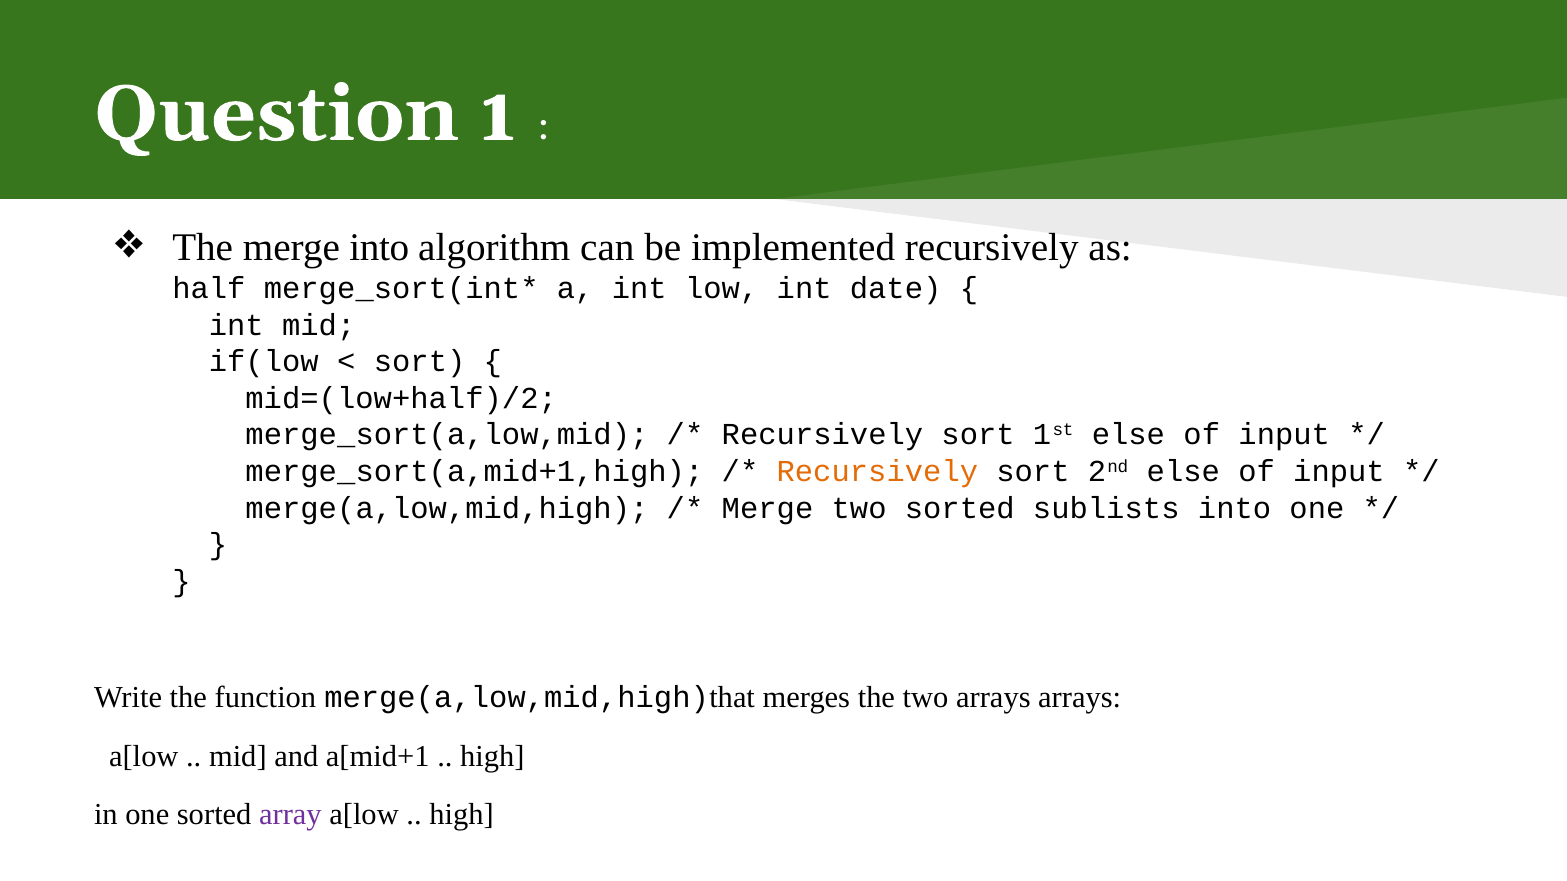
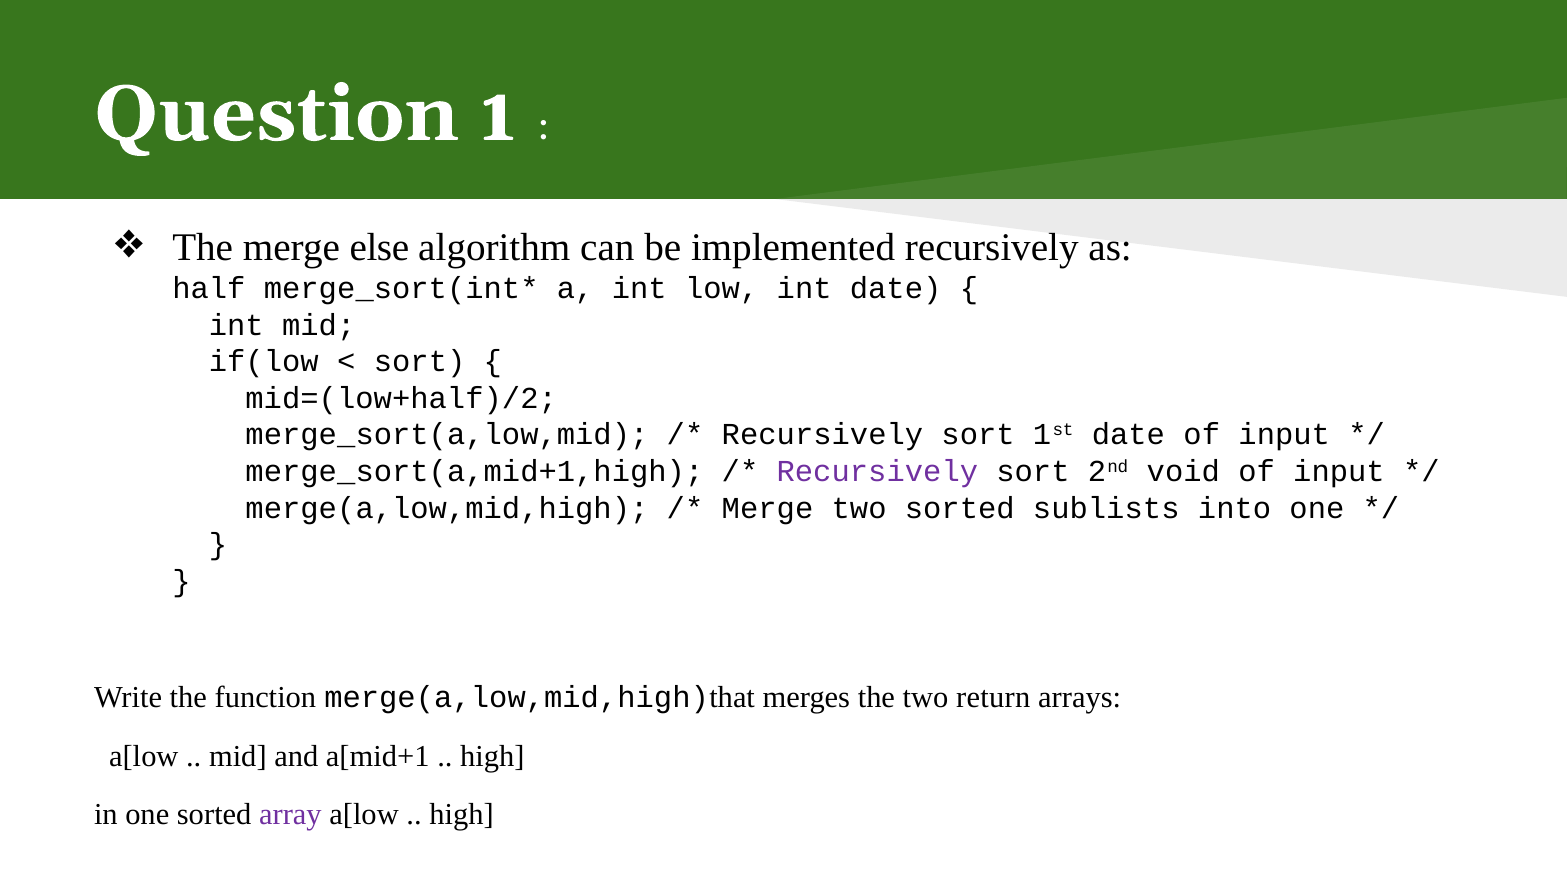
merge into: into -> else (379, 248)
1st else: else -> date (1128, 435)
Recursively colour: orange -> purple (877, 472)
2nd else: else -> void (1183, 472)
two arrays: arrays -> return (993, 698)
